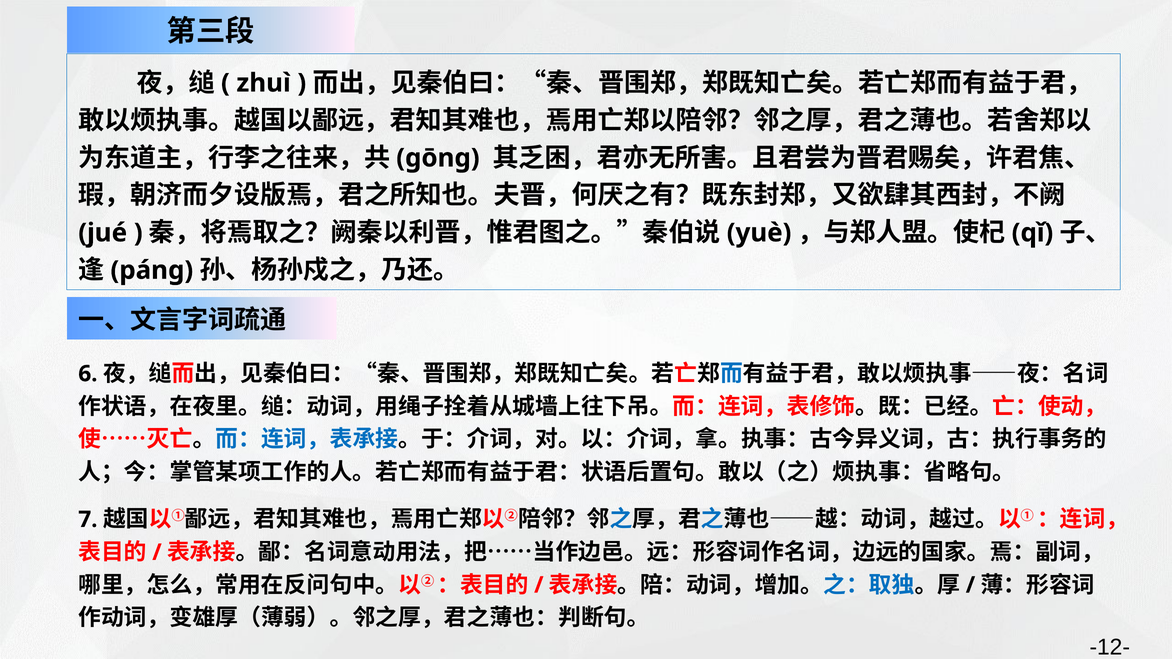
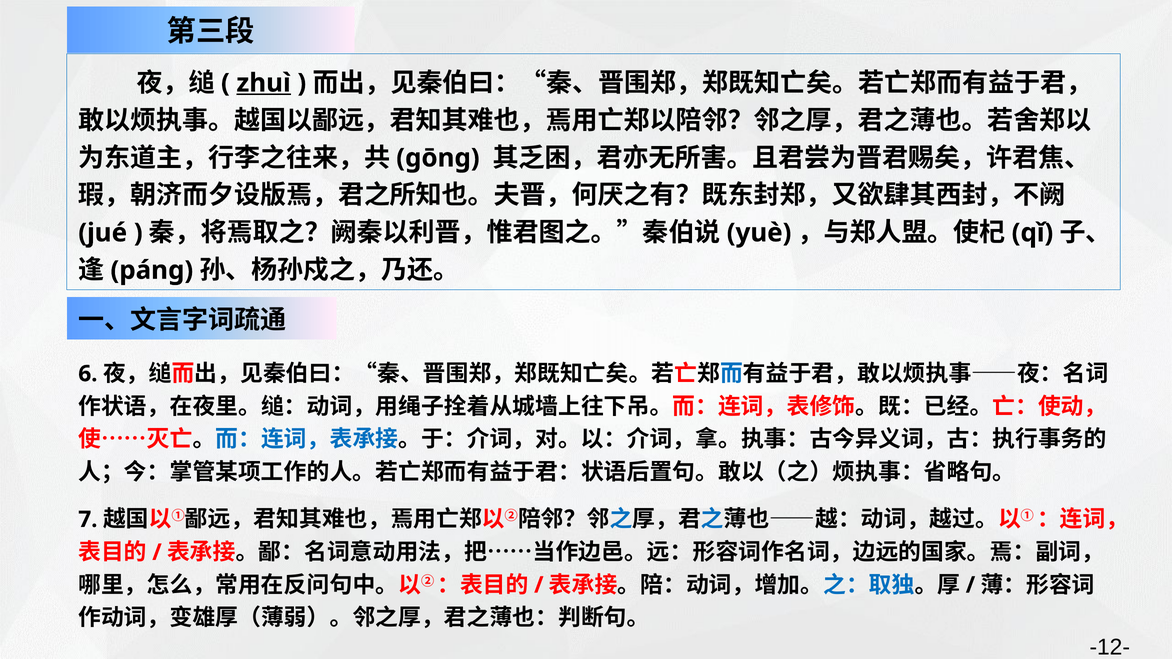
zhuì underline: none -> present (264, 83)
